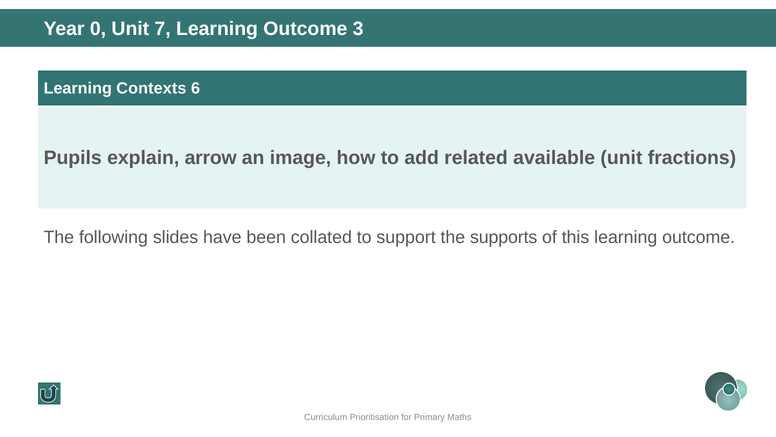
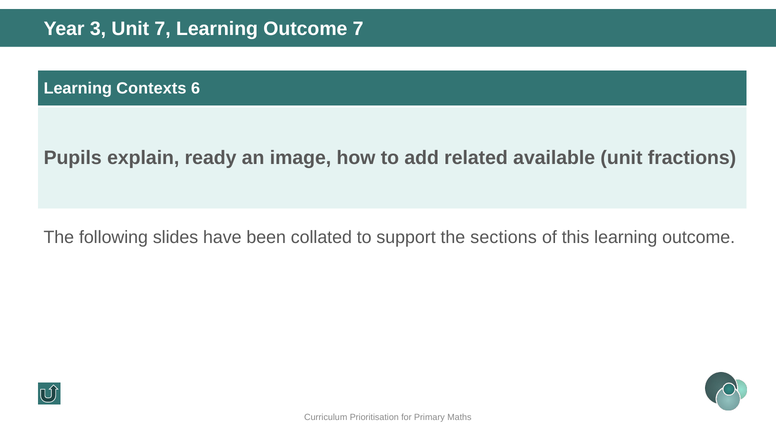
0: 0 -> 3 (98, 29)
Outcome 3: 3 -> 7 (358, 29)
arrow: arrow -> ready (211, 158)
supports: supports -> sections (504, 237)
